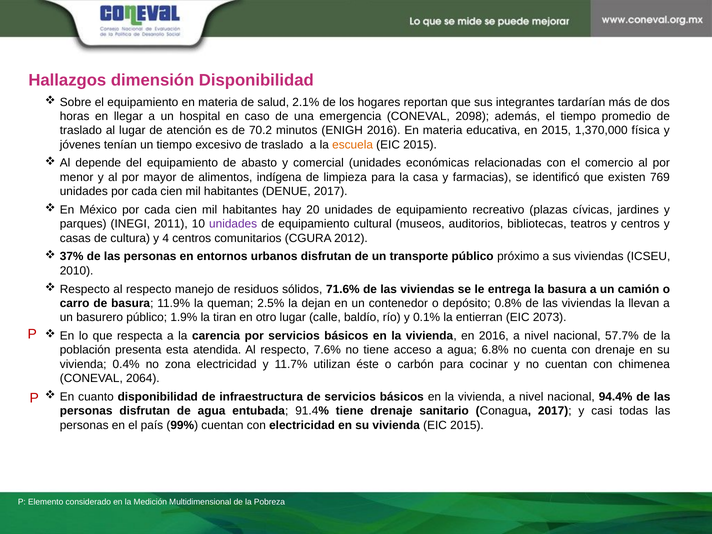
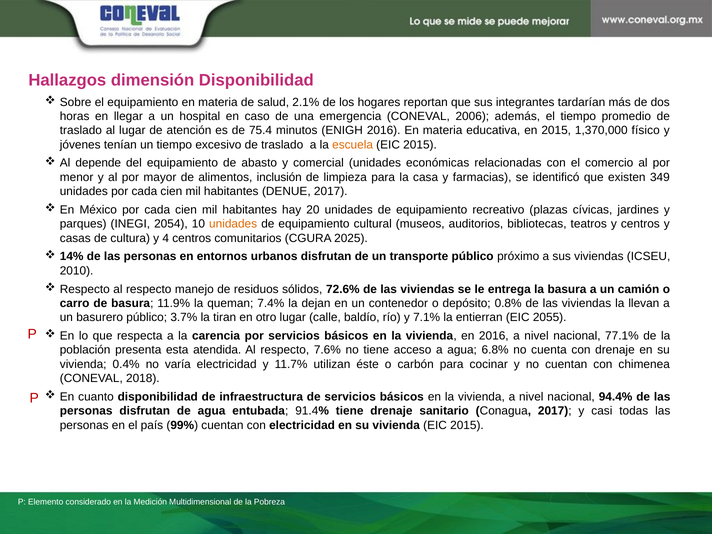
2098: 2098 -> 2006 (472, 116)
70.2: 70.2 -> 75.4 (261, 131)
física: física -> físico (646, 131)
indígena: indígena -> inclusión (279, 177)
769: 769 -> 349 (660, 177)
2011: 2011 -> 2054 (171, 224)
unidades colour: purple -> orange (233, 224)
2012: 2012 -> 2025 (351, 238)
37%: 37% -> 14% (72, 257)
71.6%: 71.6% -> 72.6% (343, 289)
2.5%: 2.5% -> 7.4% (271, 303)
1.9%: 1.9% -> 3.7% (184, 318)
0.1%: 0.1% -> 7.1% (427, 318)
2073: 2073 -> 2055 (550, 318)
57.7%: 57.7% -> 77.1% (622, 336)
zona: zona -> varía (178, 364)
2064: 2064 -> 2018 (143, 378)
